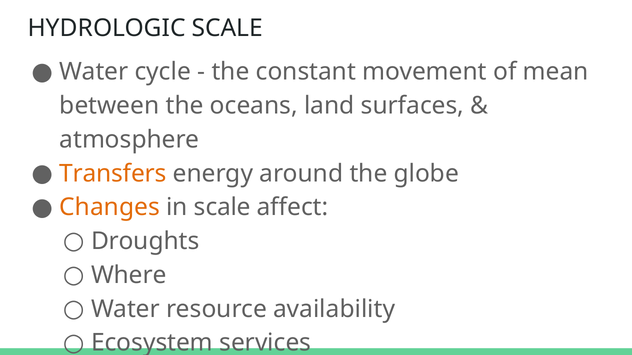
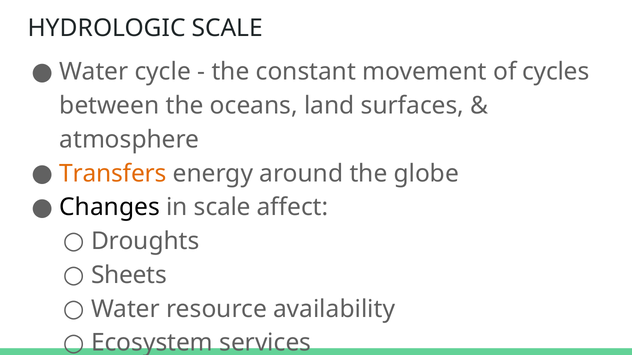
mean: mean -> cycles (556, 72)
Changes colour: orange -> black (110, 208)
Where: Where -> Sheets (129, 275)
